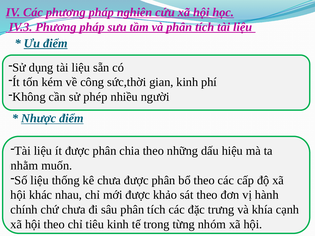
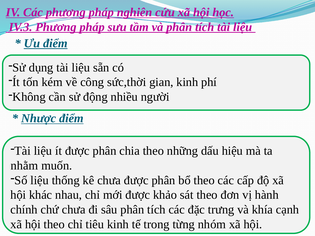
phép: phép -> động (95, 97)
